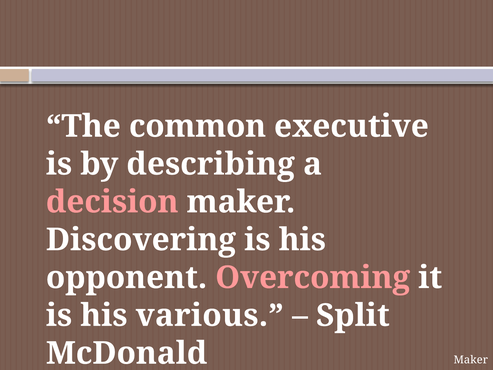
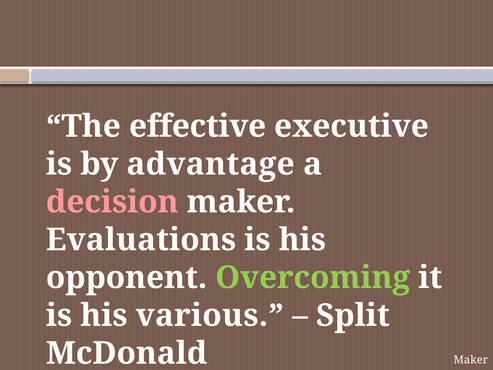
common: common -> effective (198, 126)
describing: describing -> advantage (211, 164)
Discovering: Discovering -> Evaluations (141, 240)
Overcoming colour: pink -> light green (313, 277)
